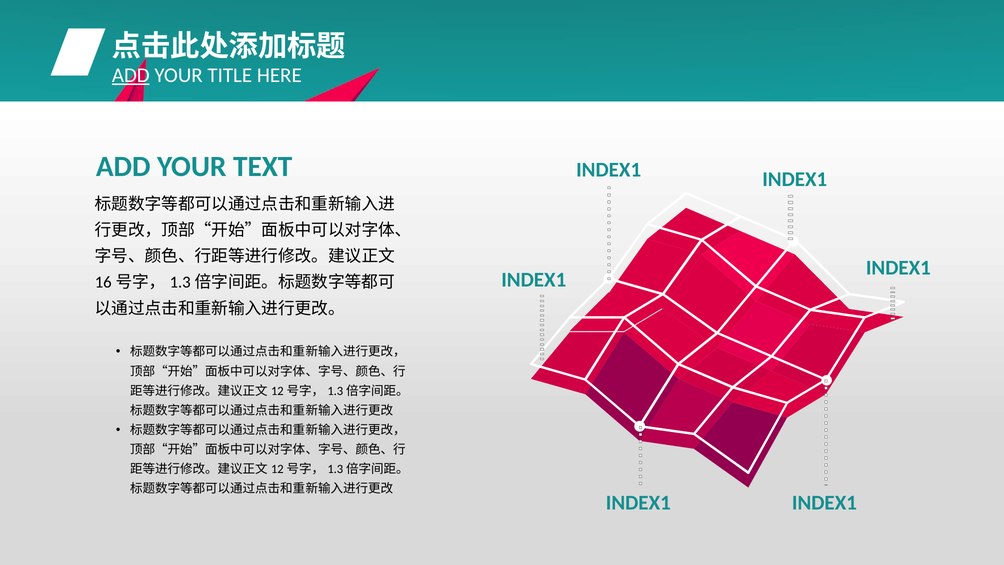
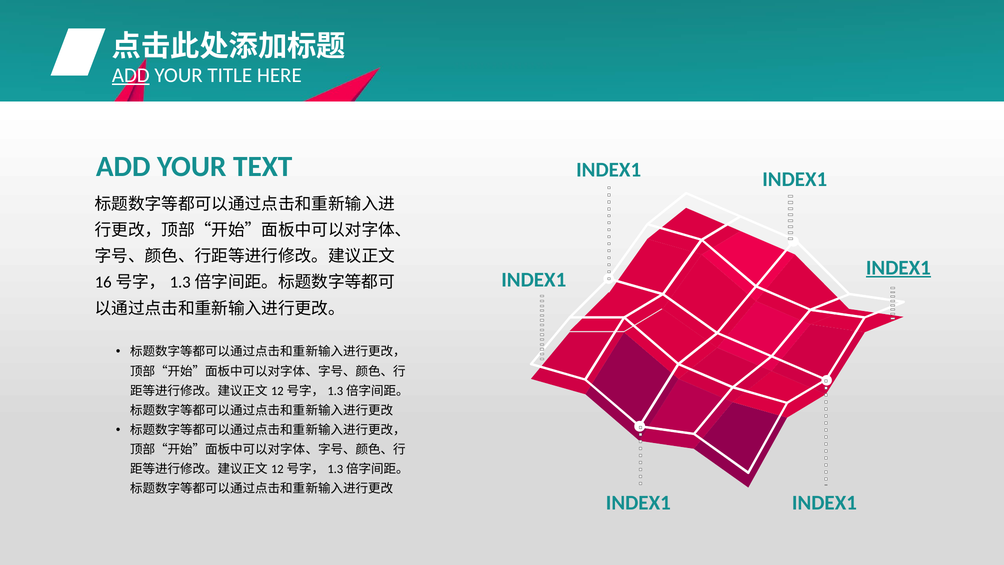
INDEX1 underline: none -> present (898, 268)
